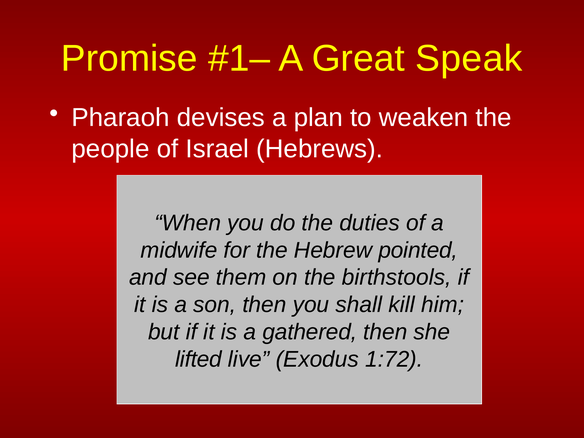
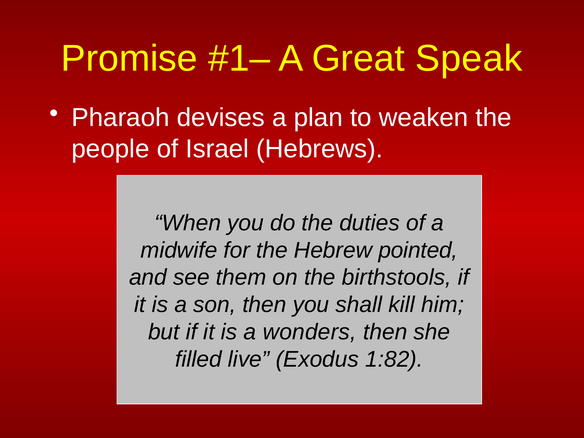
gathered: gathered -> wonders (310, 332)
lifted: lifted -> filled (198, 359)
1:72: 1:72 -> 1:82 (394, 359)
